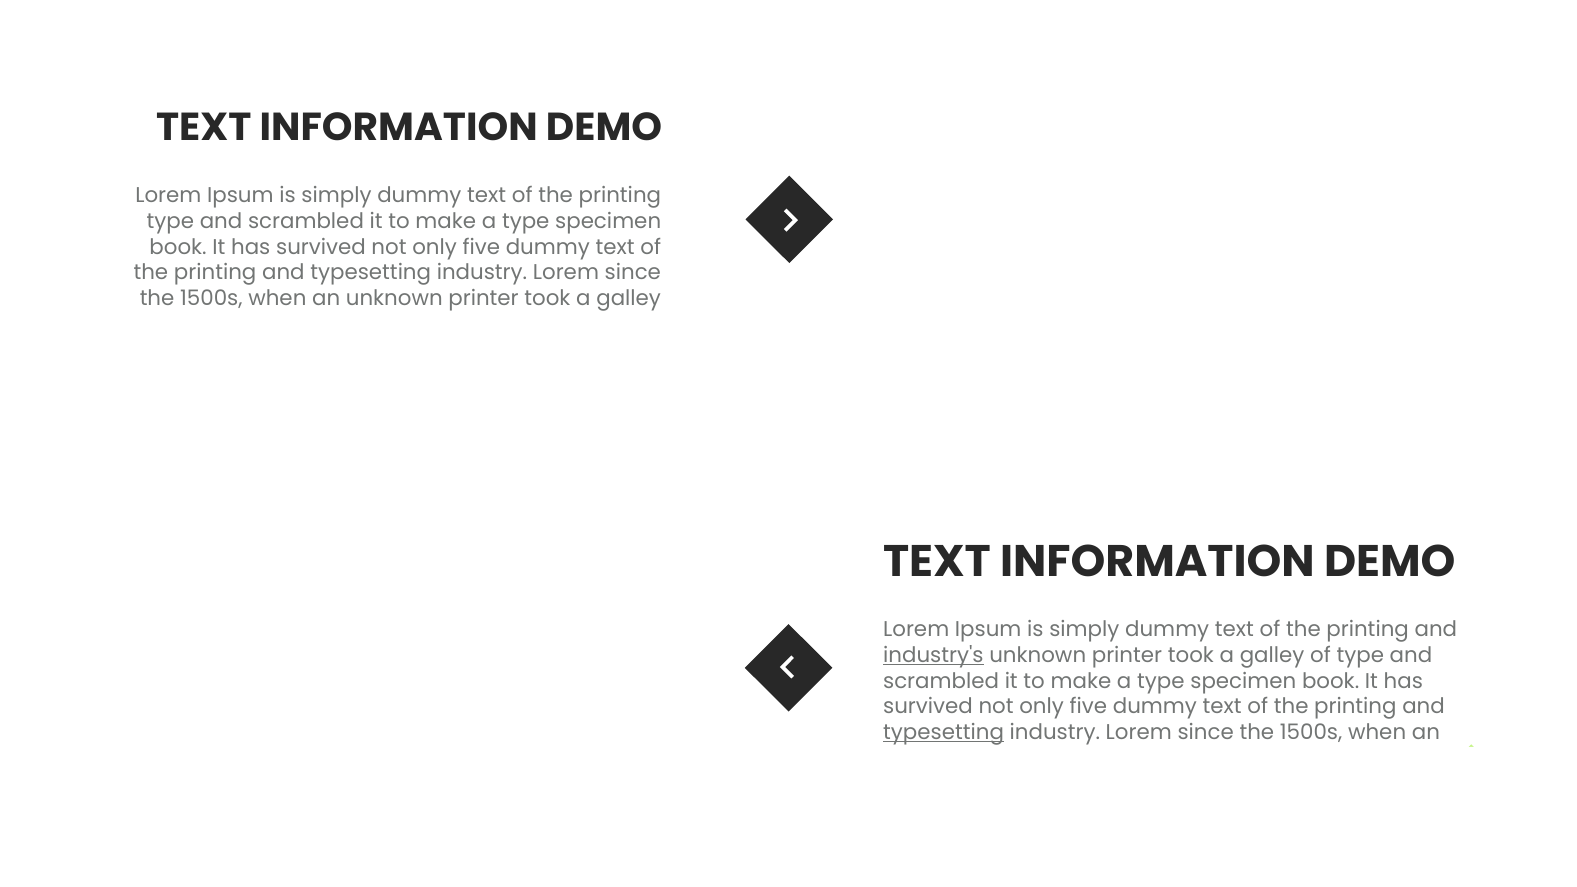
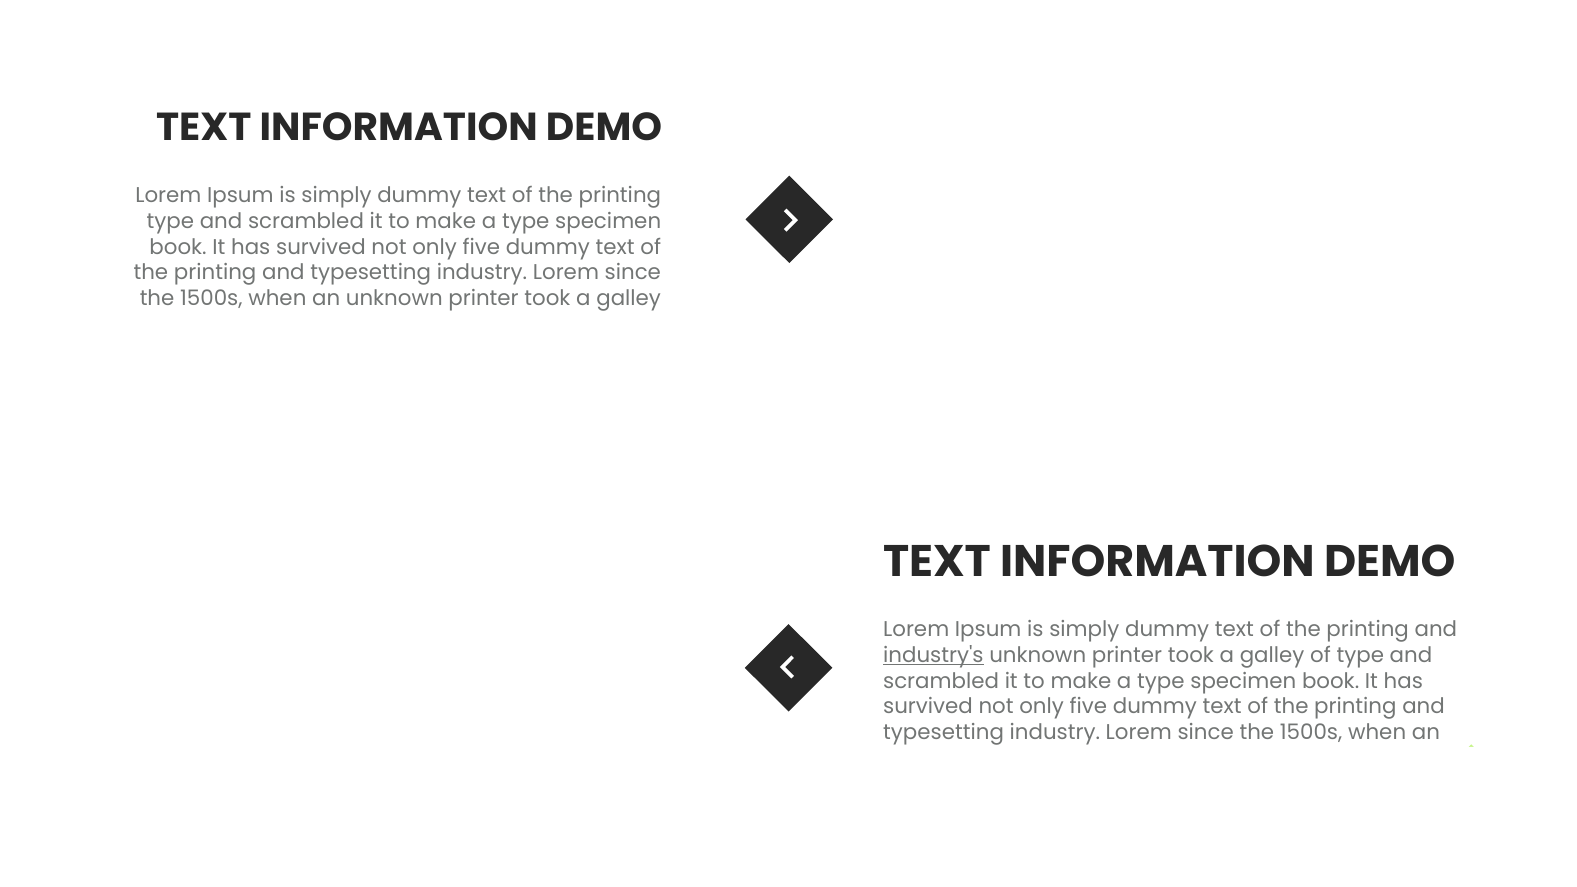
typesetting underline: present -> none (944, 733)
